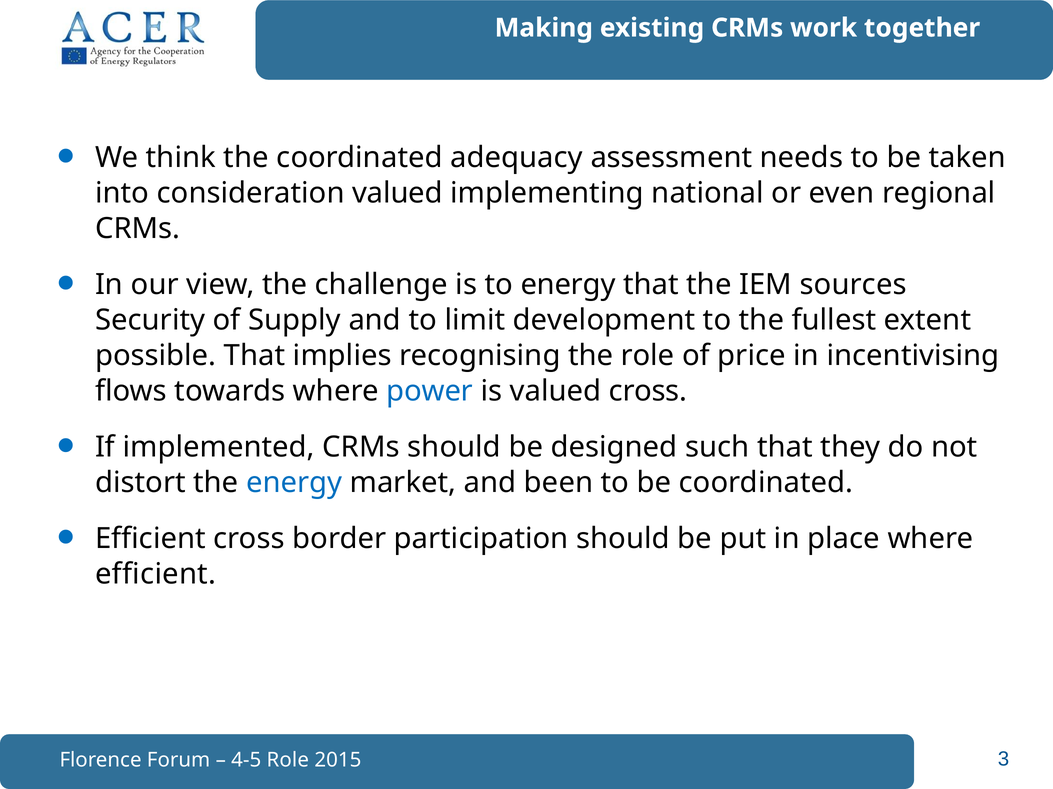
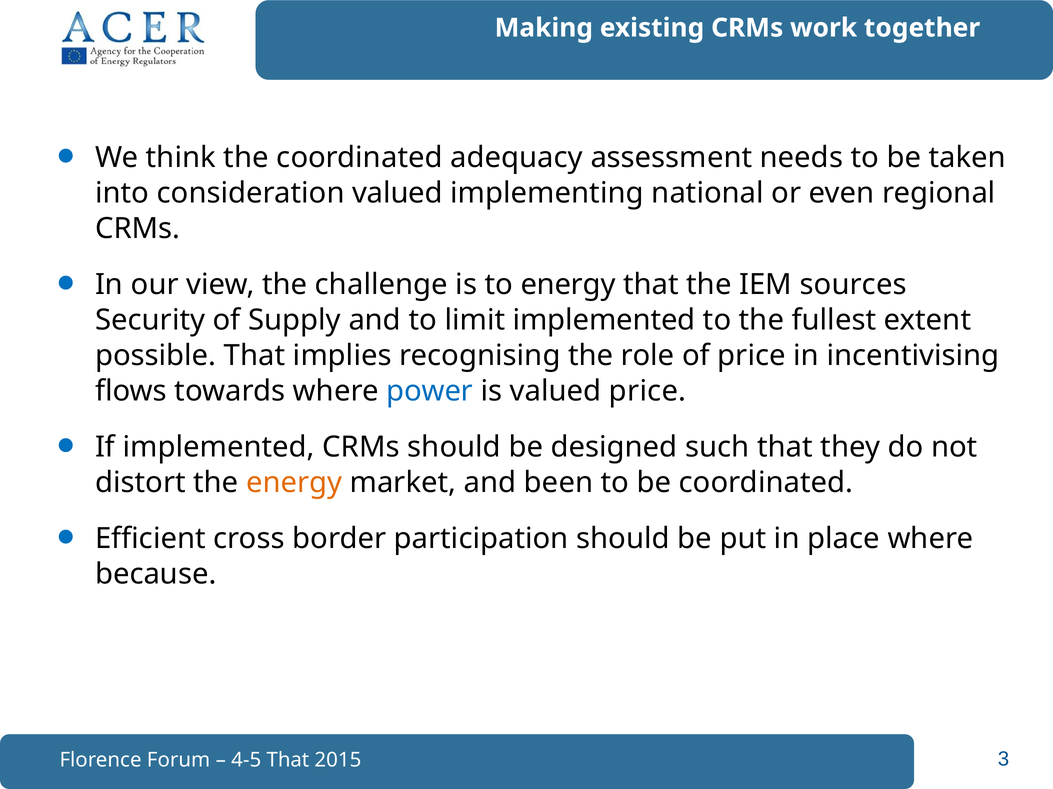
limit development: development -> implemented (604, 320)
valued cross: cross -> price (648, 391)
energy colour: blue -> orange (294, 483)
efficient: efficient -> because (156, 575)
4-5 Role: Role -> That (288, 761)
